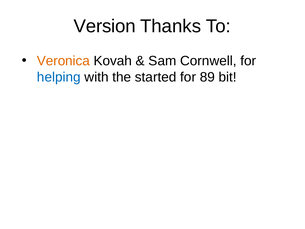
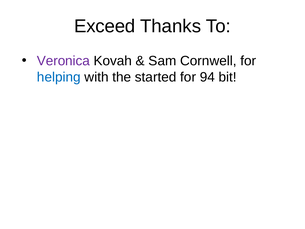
Version: Version -> Exceed (105, 26)
Veronica colour: orange -> purple (63, 61)
89: 89 -> 94 (207, 77)
